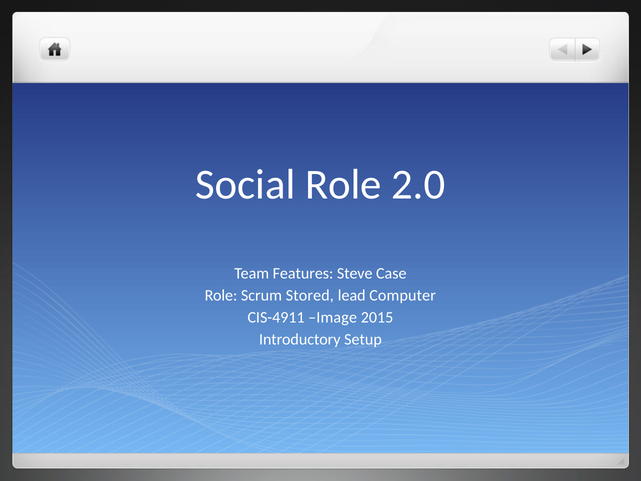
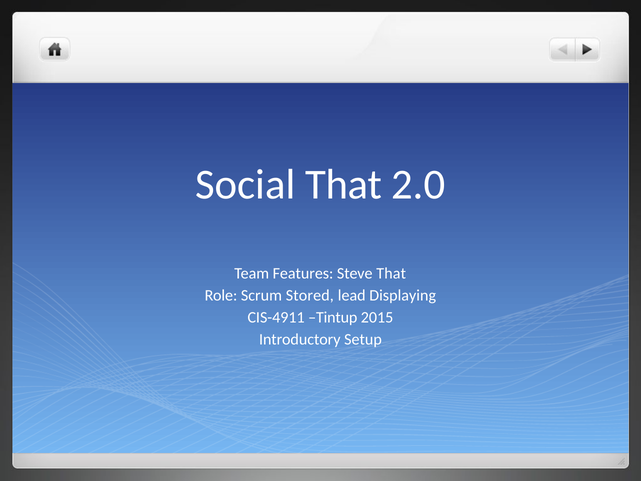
Social Role: Role -> That (344, 185)
Steve Case: Case -> That (391, 273)
Computer: Computer -> Displaying (403, 295)
Image: Image -> Tintup (333, 317)
